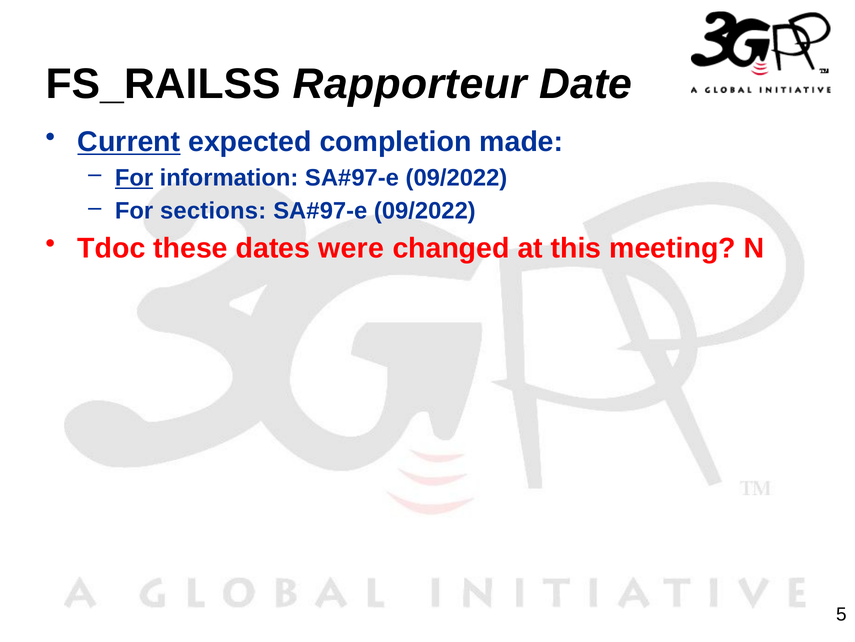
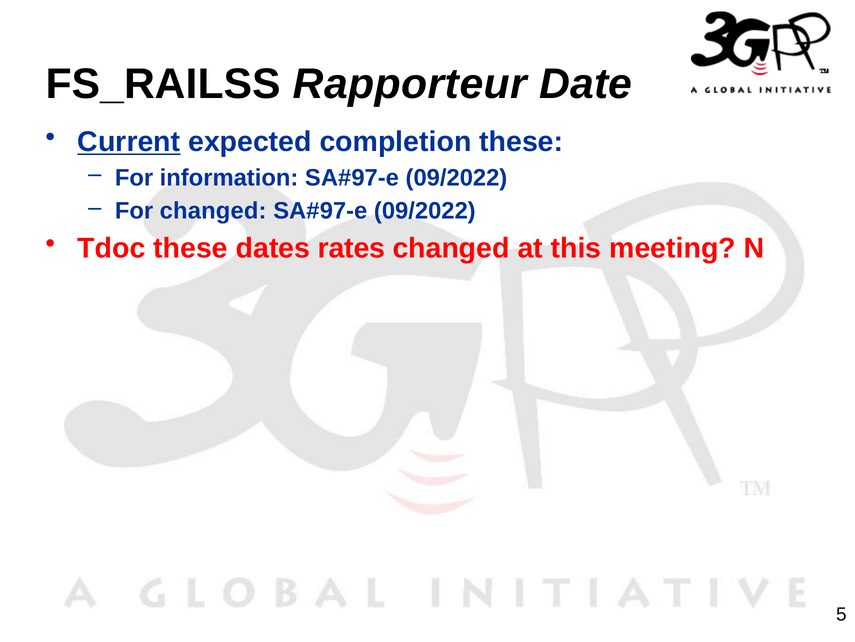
completion made: made -> these (521, 142)
For underline: present -> none (134, 178)
For sections: sections -> changed (213, 211)
were: were -> rates (351, 248)
